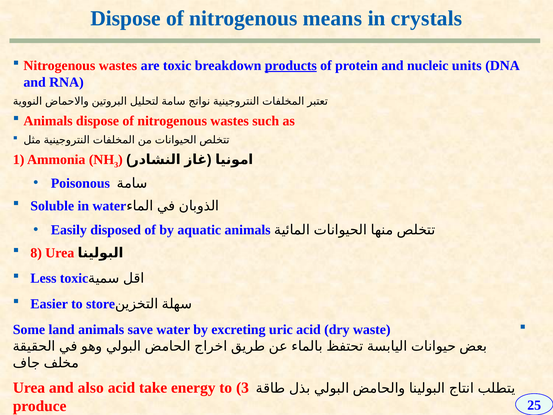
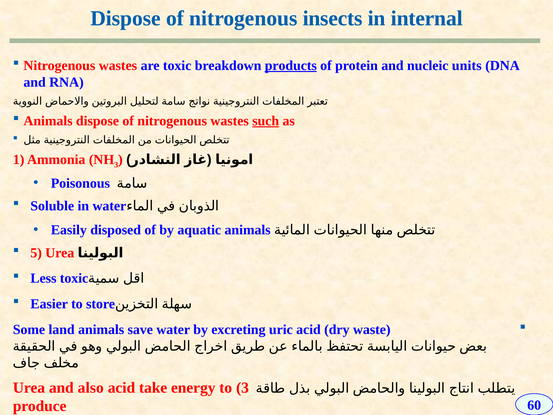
means: means -> insects (333, 18)
crystals: crystals -> internal (427, 18)
such underline: none -> present (266, 121)
8: 8 -> 5 (36, 253)
25: 25 -> 60 (534, 405)
